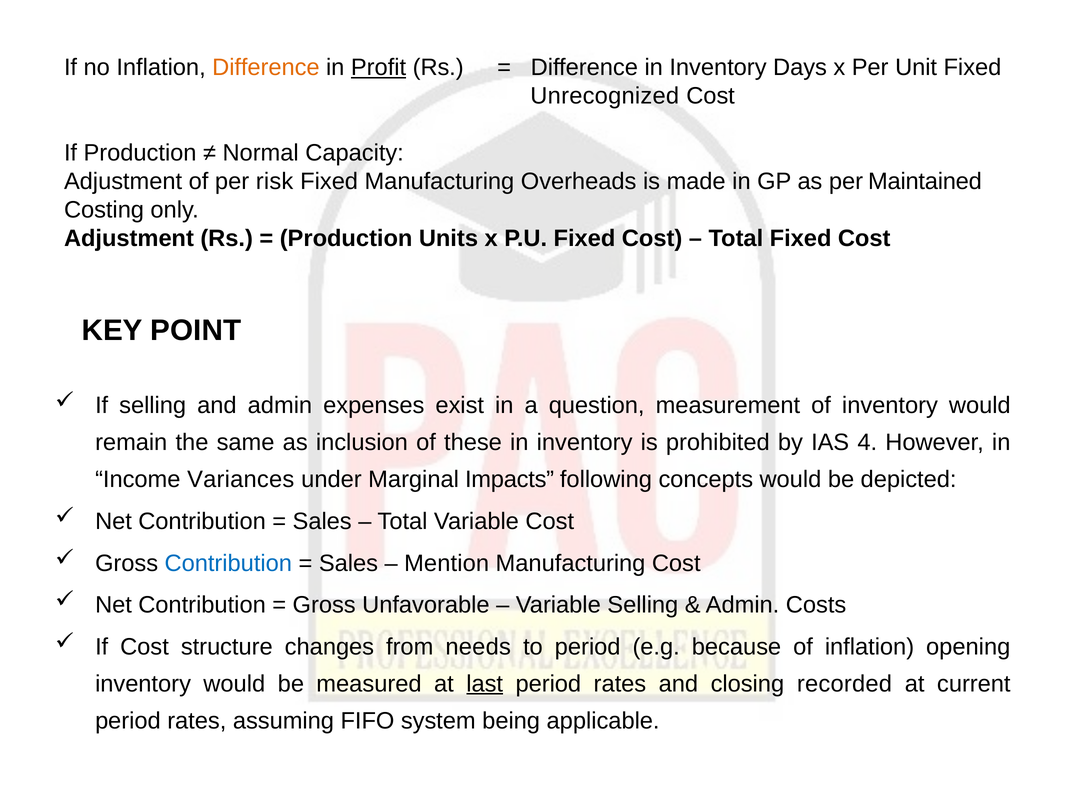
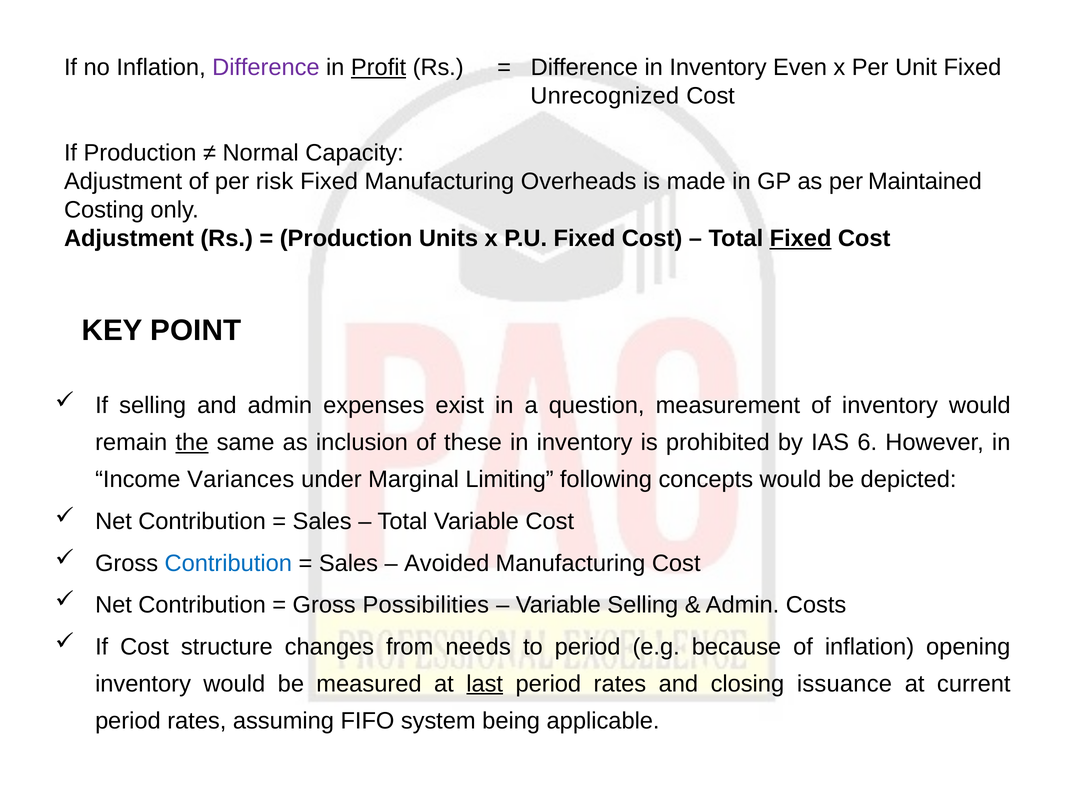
Difference colour: orange -> purple (266, 68)
Days: Days -> Even (800, 68)
Fixed underline: none -> present (801, 238)
the underline: none -> present (192, 442)
4: 4 -> 6 (867, 442)
Impacts: Impacts -> Limiting (510, 479)
Mention: Mention -> Avoided (447, 563)
Unfavorable: Unfavorable -> Possibilities (426, 604)
recorded: recorded -> issuance (844, 683)
